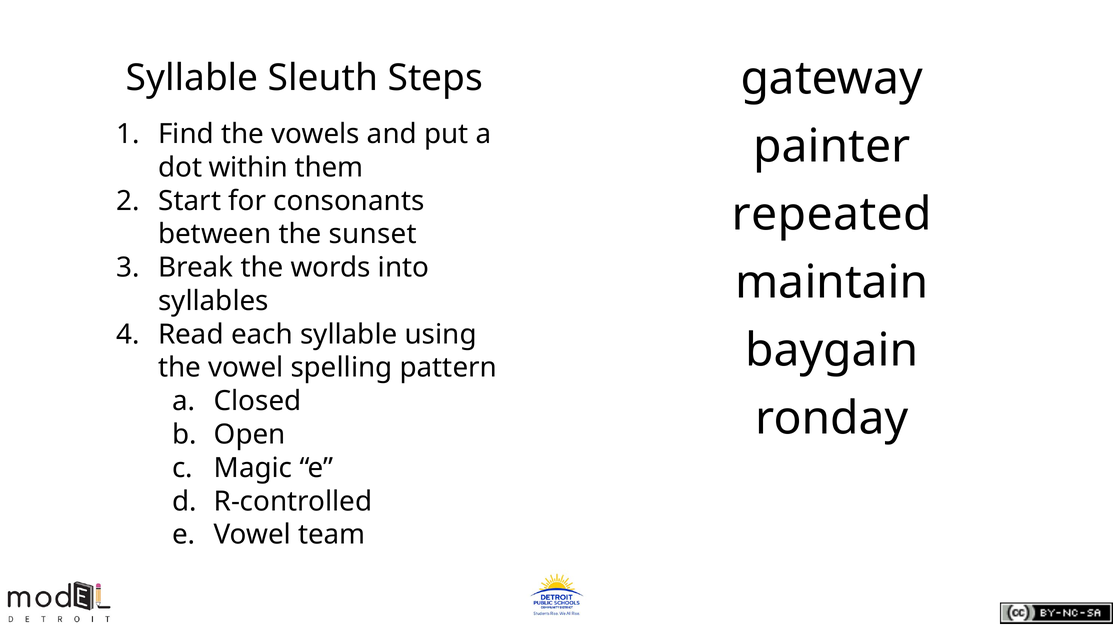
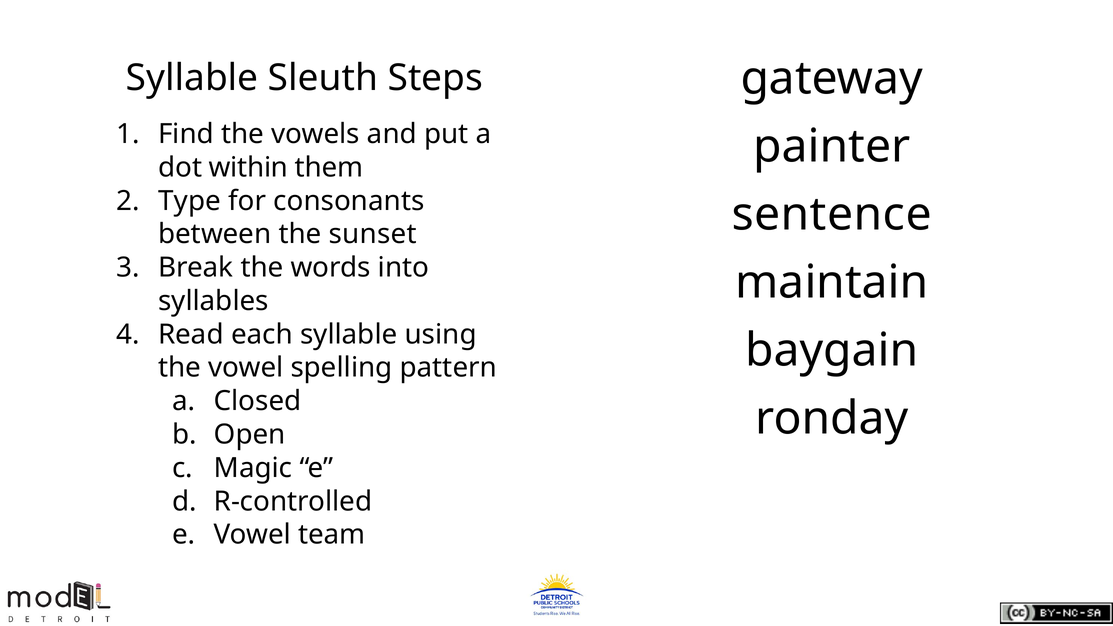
Start: Start -> Type (190, 201)
repeated: repeated -> sentence (832, 215)
